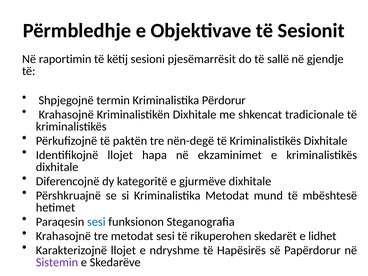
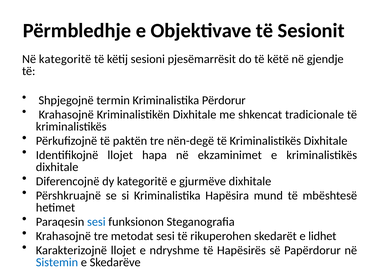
Në raportimin: raportimin -> kategoritë (65, 59)
sallë: sallë -> këtë (278, 59)
Kriminalistika Metodat: Metodat -> Hapësira (227, 196)
Sistemin colour: purple -> blue (57, 262)
